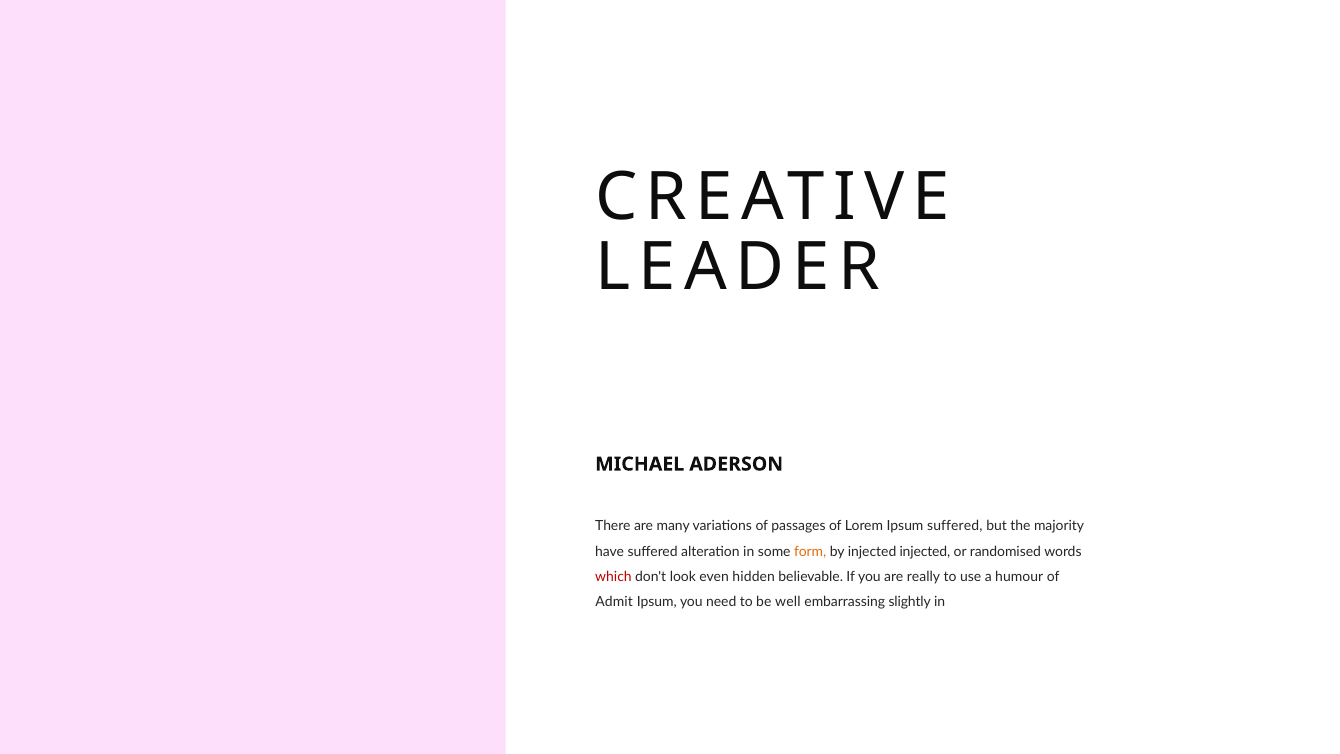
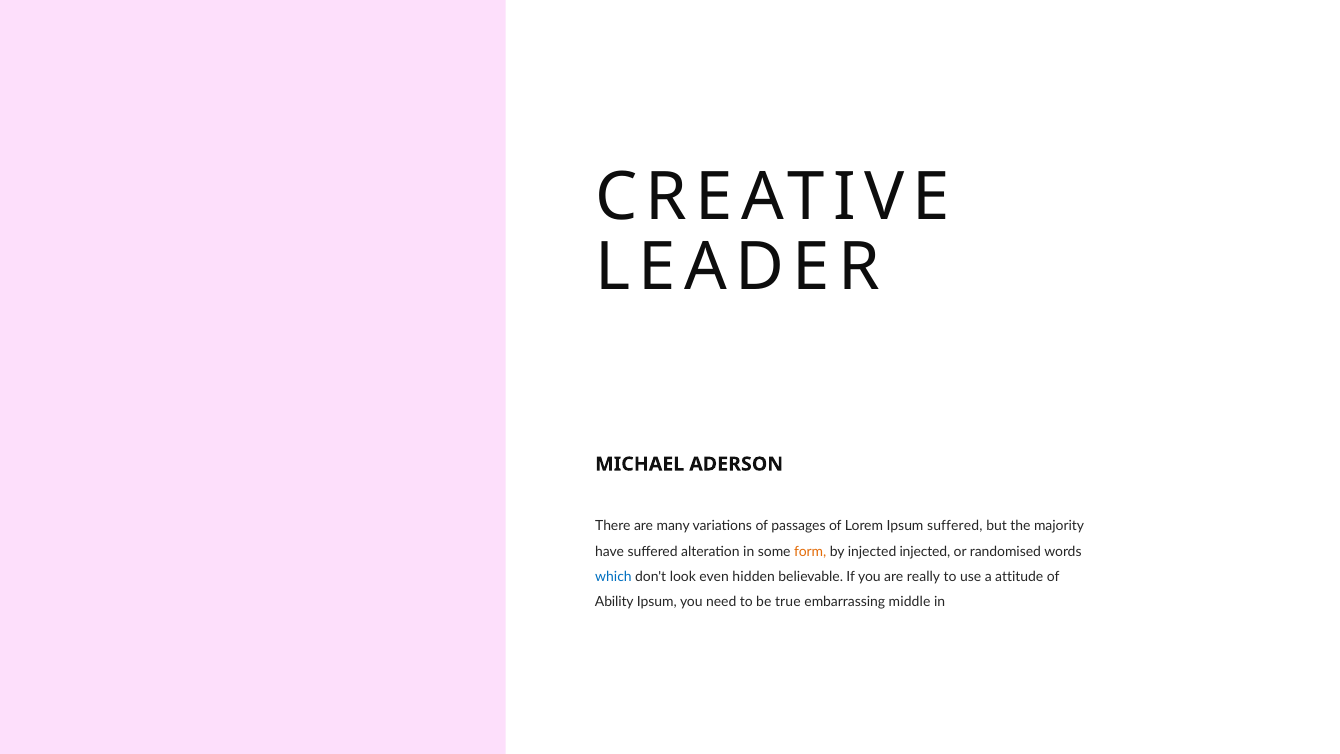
which colour: red -> blue (613, 576)
humour: humour -> attitude (1019, 576)
Admit: Admit -> Ability (614, 602)
well: well -> true (788, 602)
slightly: slightly -> middle (910, 602)
